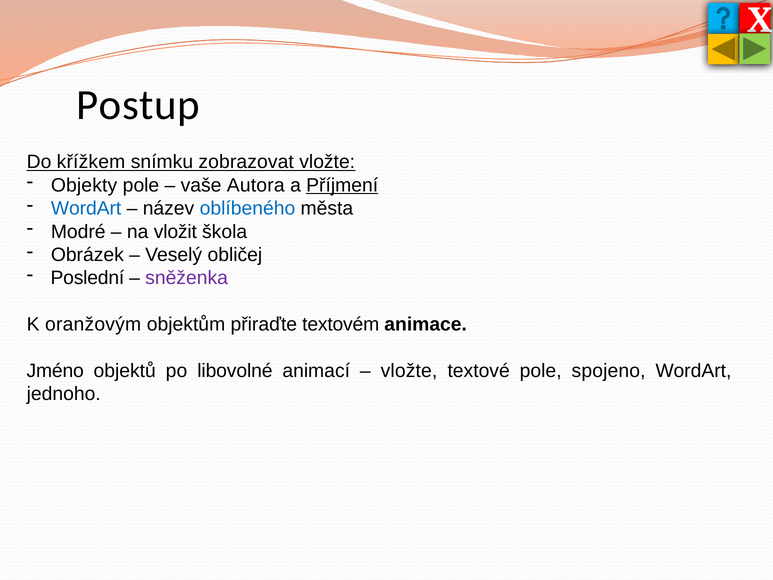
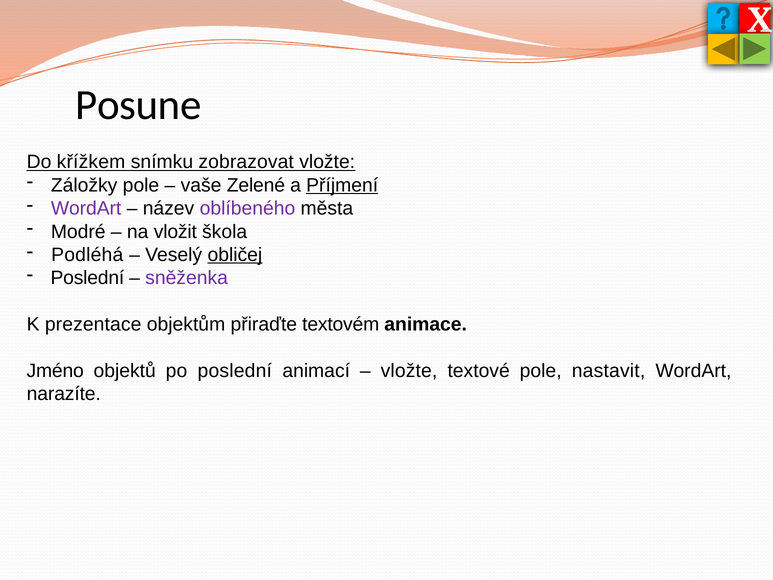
Postup: Postup -> Posune (138, 105)
Objekty: Objekty -> Záložky (84, 185)
Autora: Autora -> Zelené (256, 185)
WordArt colour: blue -> purple (86, 208)
oblíbeného colour: blue -> purple (247, 208)
Obrázek: Obrázek -> Podléhá (87, 255)
obličej underline: none -> present (235, 255)
oranžovým: oranžovým -> prezentace (93, 324)
po libovolné: libovolné -> poslední (235, 371)
spojeno: spojeno -> nastavit (609, 371)
jednoho: jednoho -> narazíte (64, 394)
